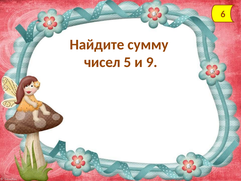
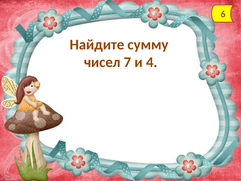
5: 5 -> 7 (127, 62)
9: 9 -> 4 (152, 62)
